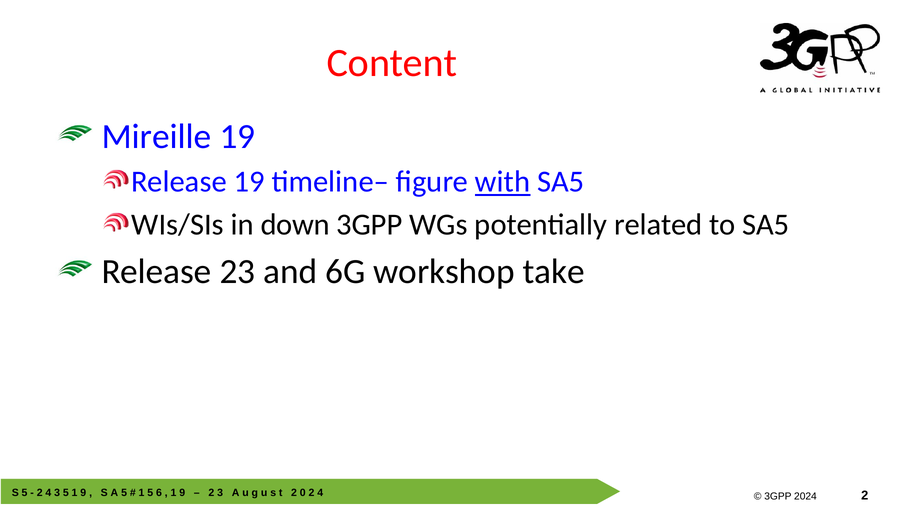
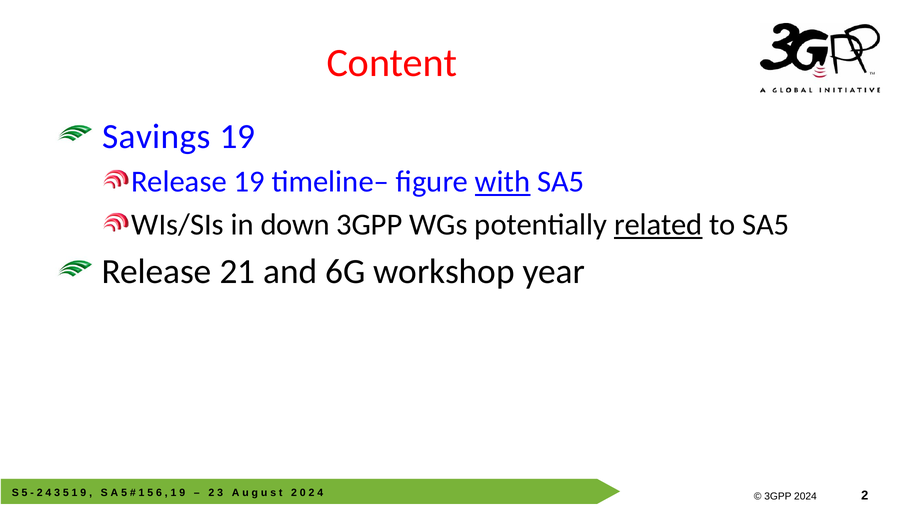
Mireille: Mireille -> Savings (156, 137)
related underline: none -> present (658, 225)
23: 23 -> 21 (237, 272)
take: take -> year (554, 272)
